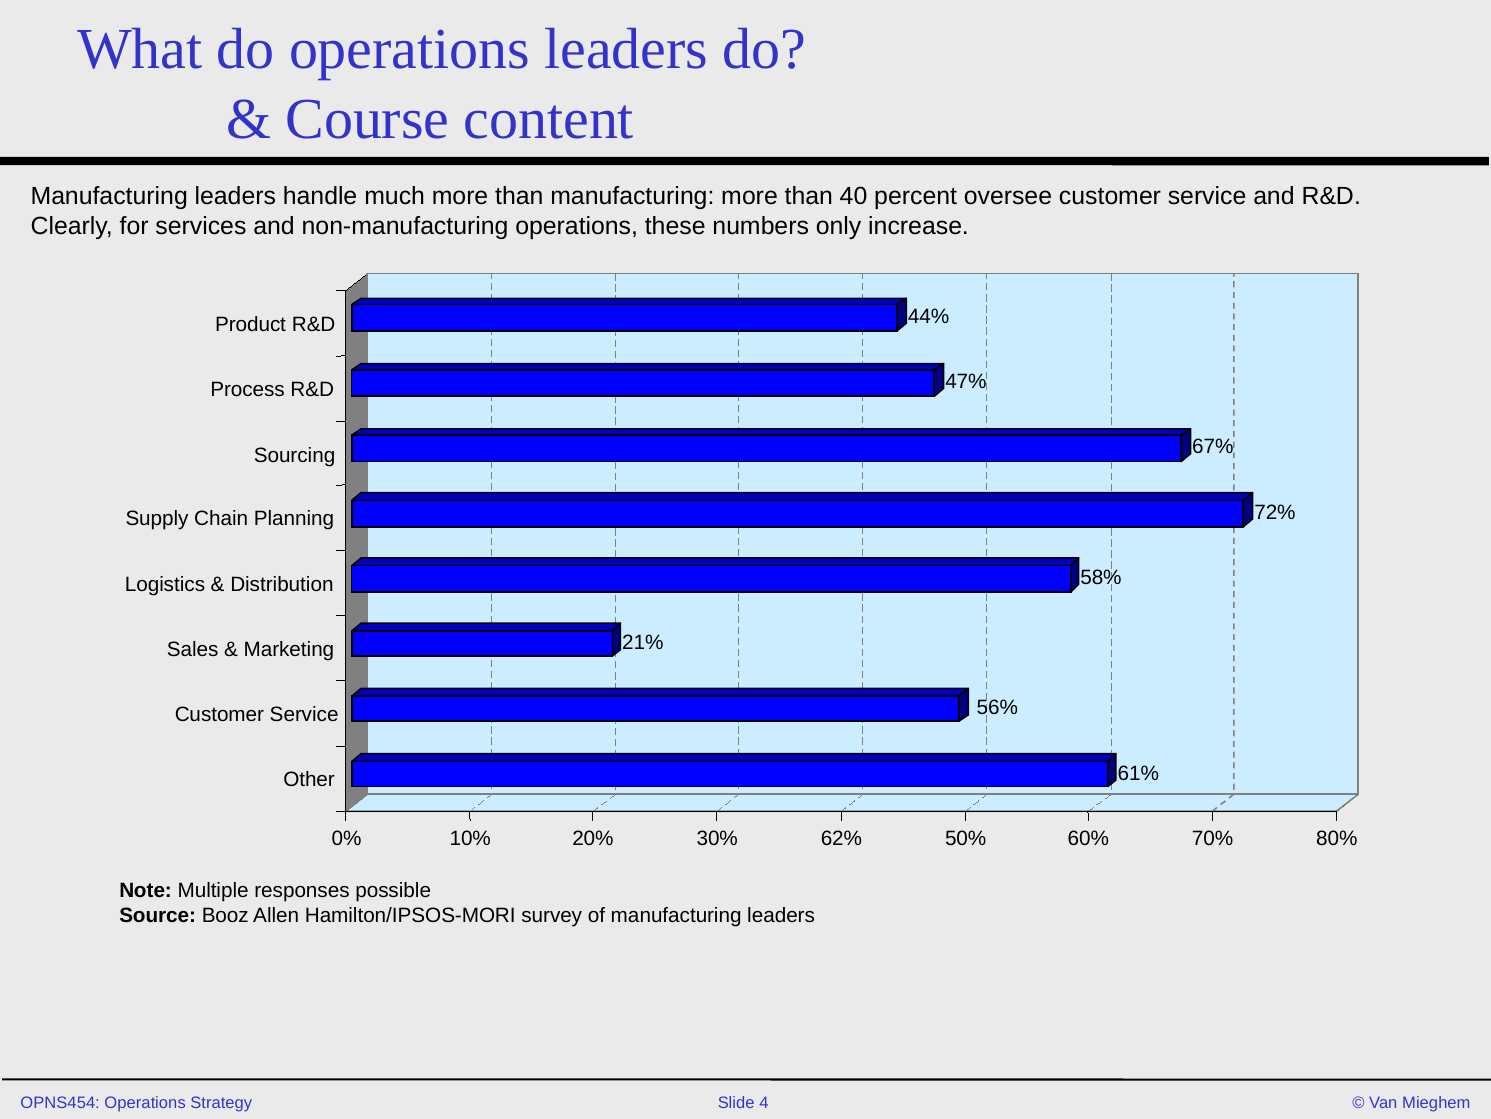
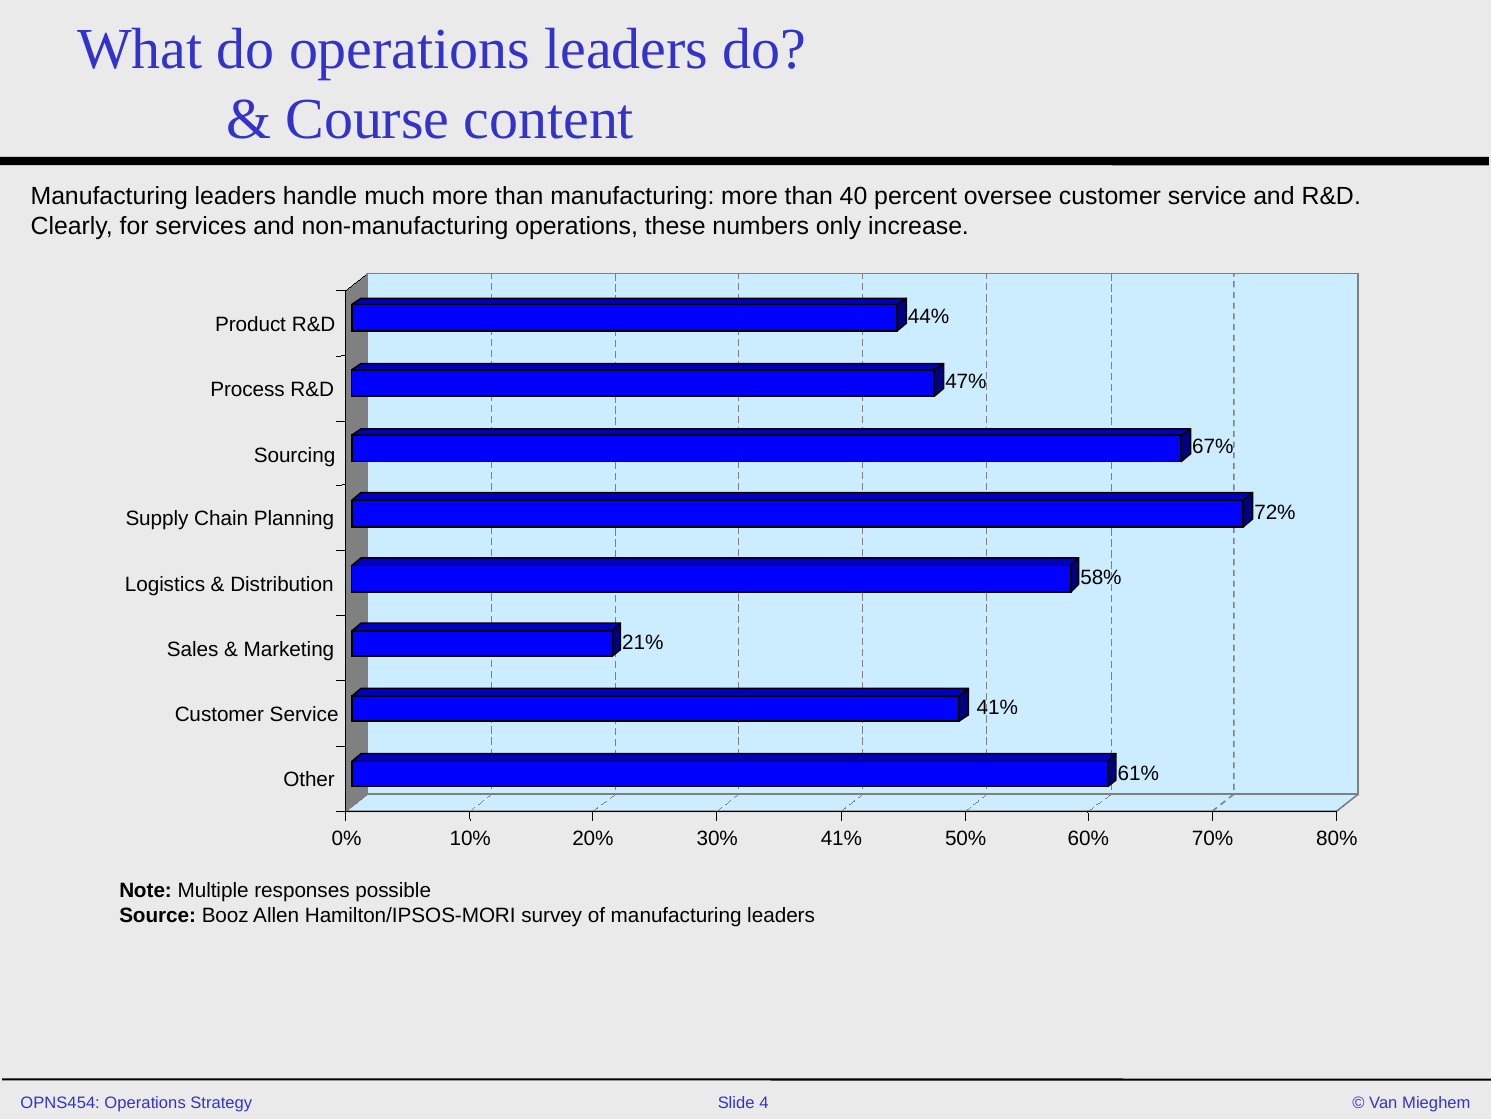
56%: 56% -> 41% (997, 708)
30% 62%: 62% -> 41% (841, 839)
